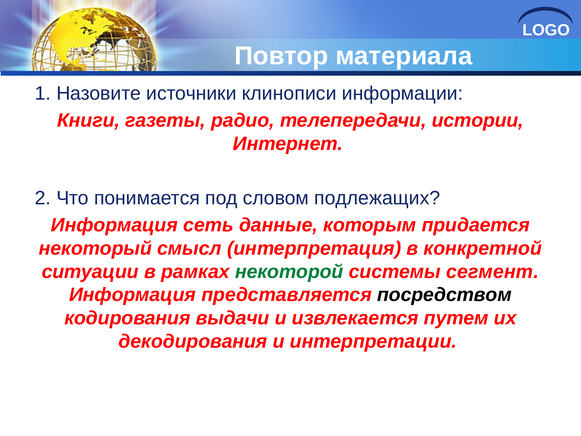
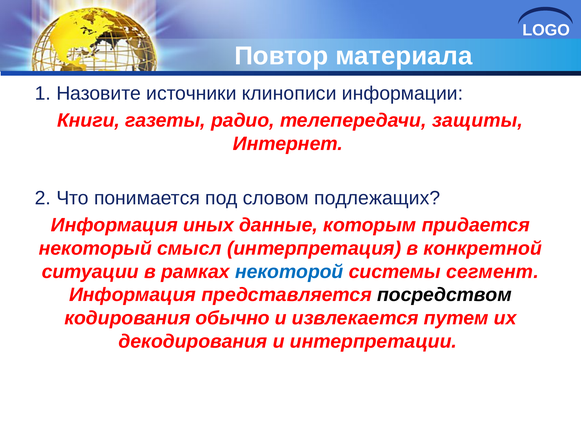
истории: истории -> защиты (478, 120)
сеть: сеть -> иных (209, 225)
некоторой colour: green -> blue (289, 272)
выдачи: выдачи -> обычно (233, 318)
